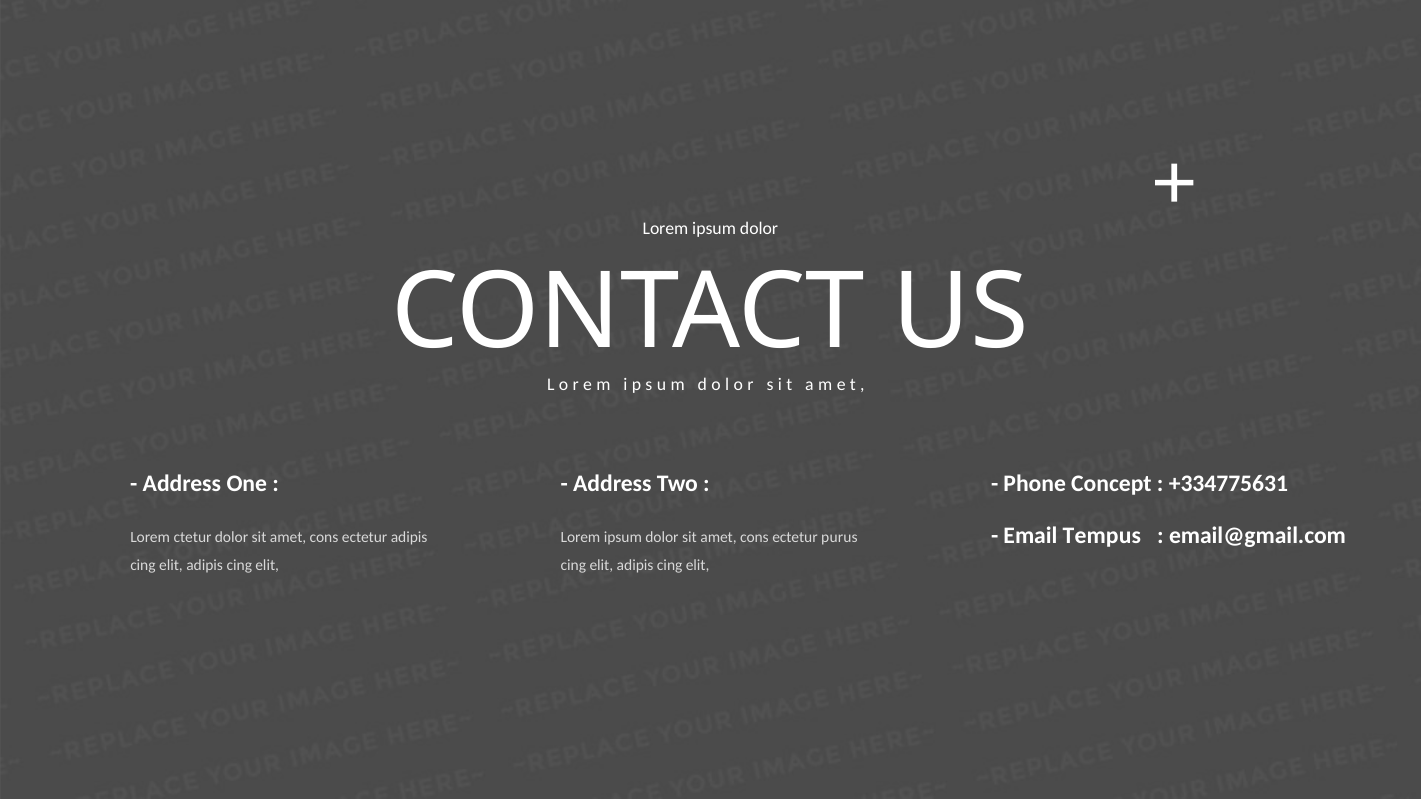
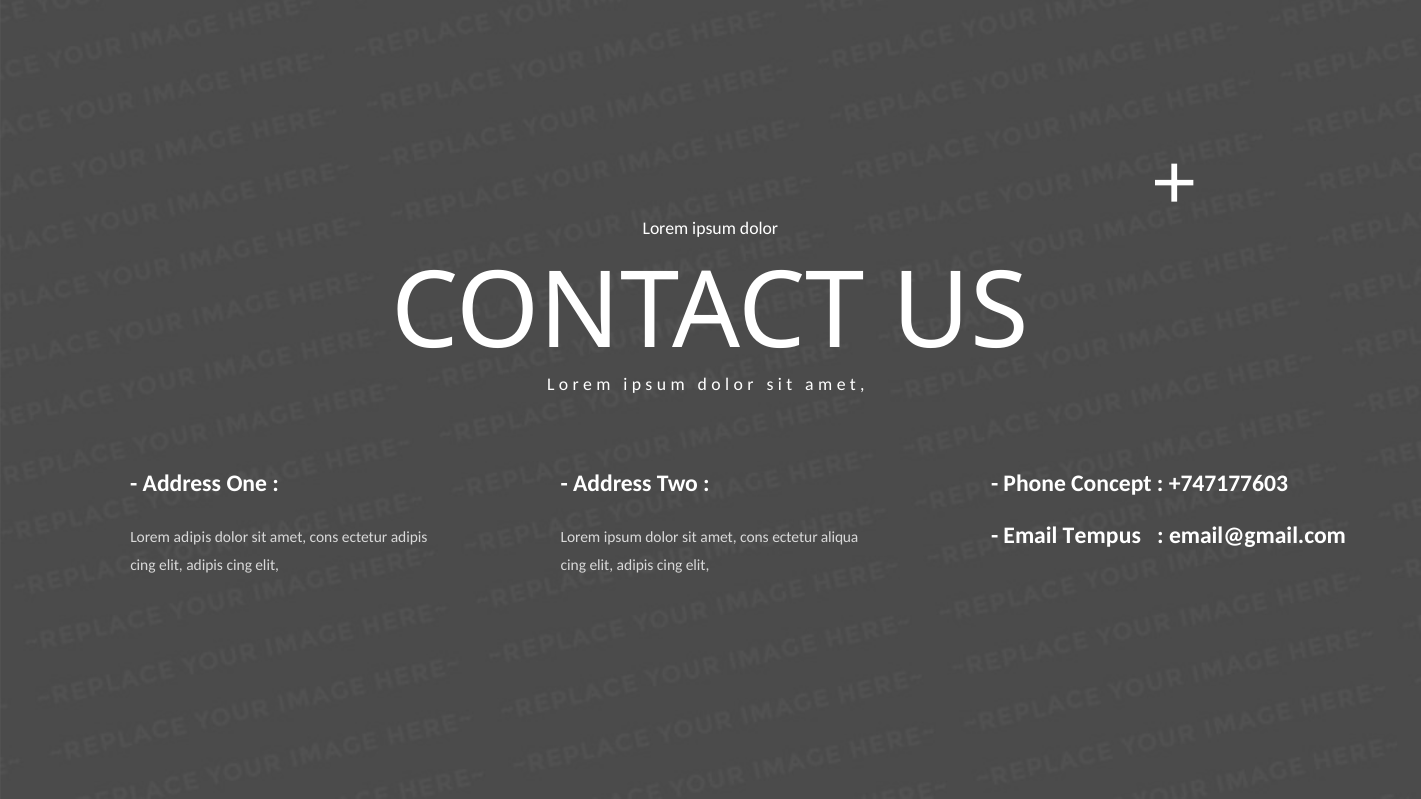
+334775631: +334775631 -> +747177603 (1228, 484)
Lorem ctetur: ctetur -> adipis (192, 538)
purus: purus -> aliqua (840, 538)
